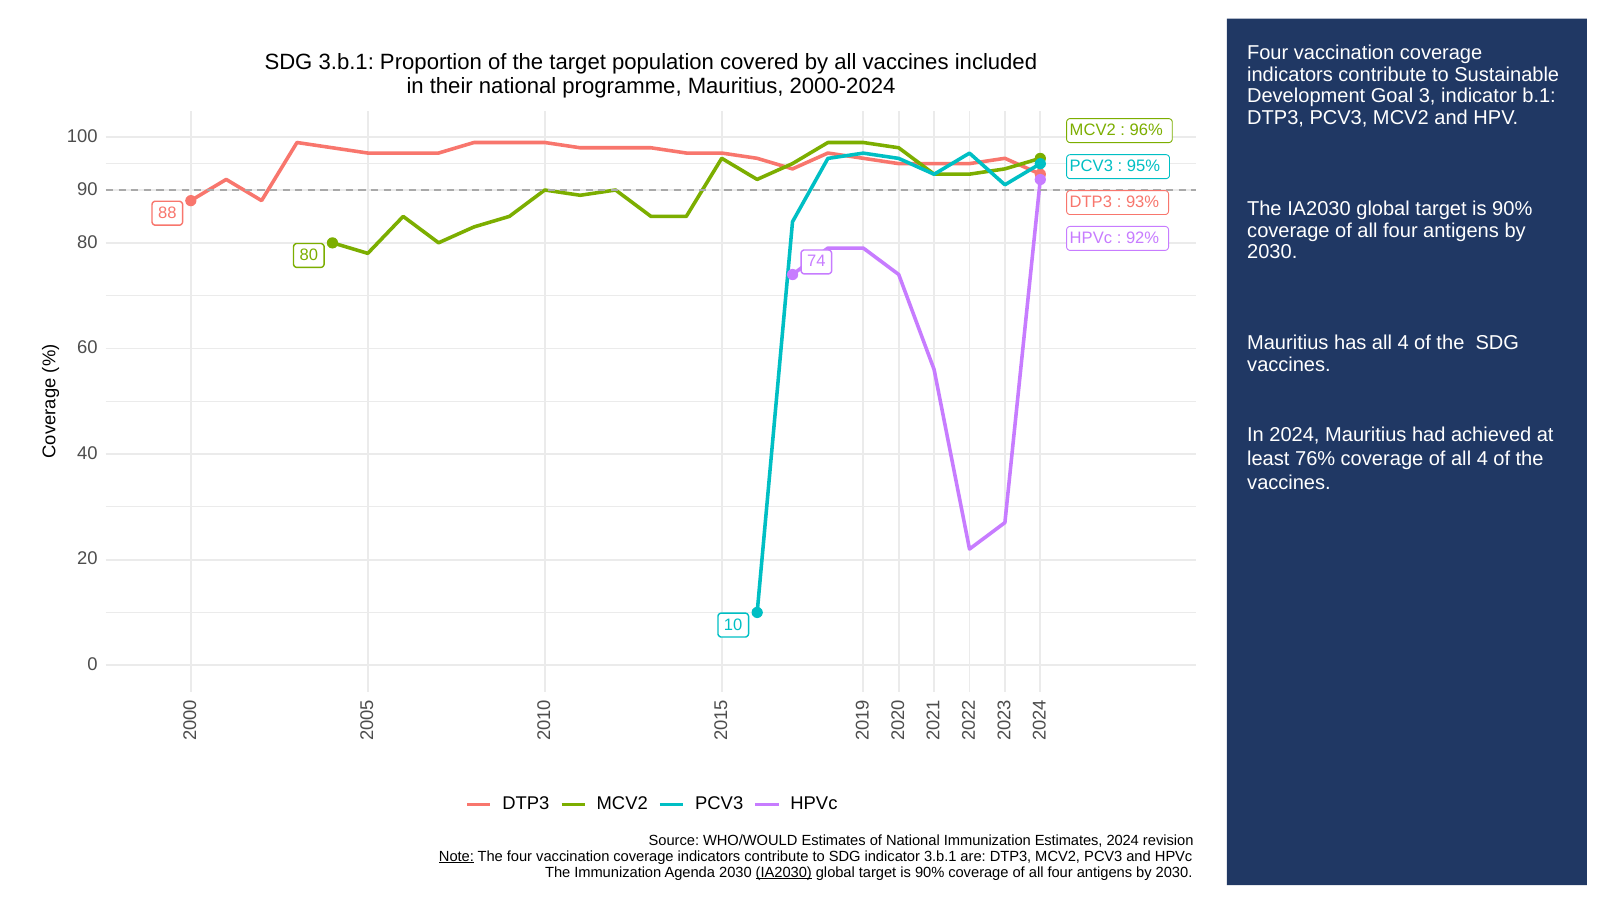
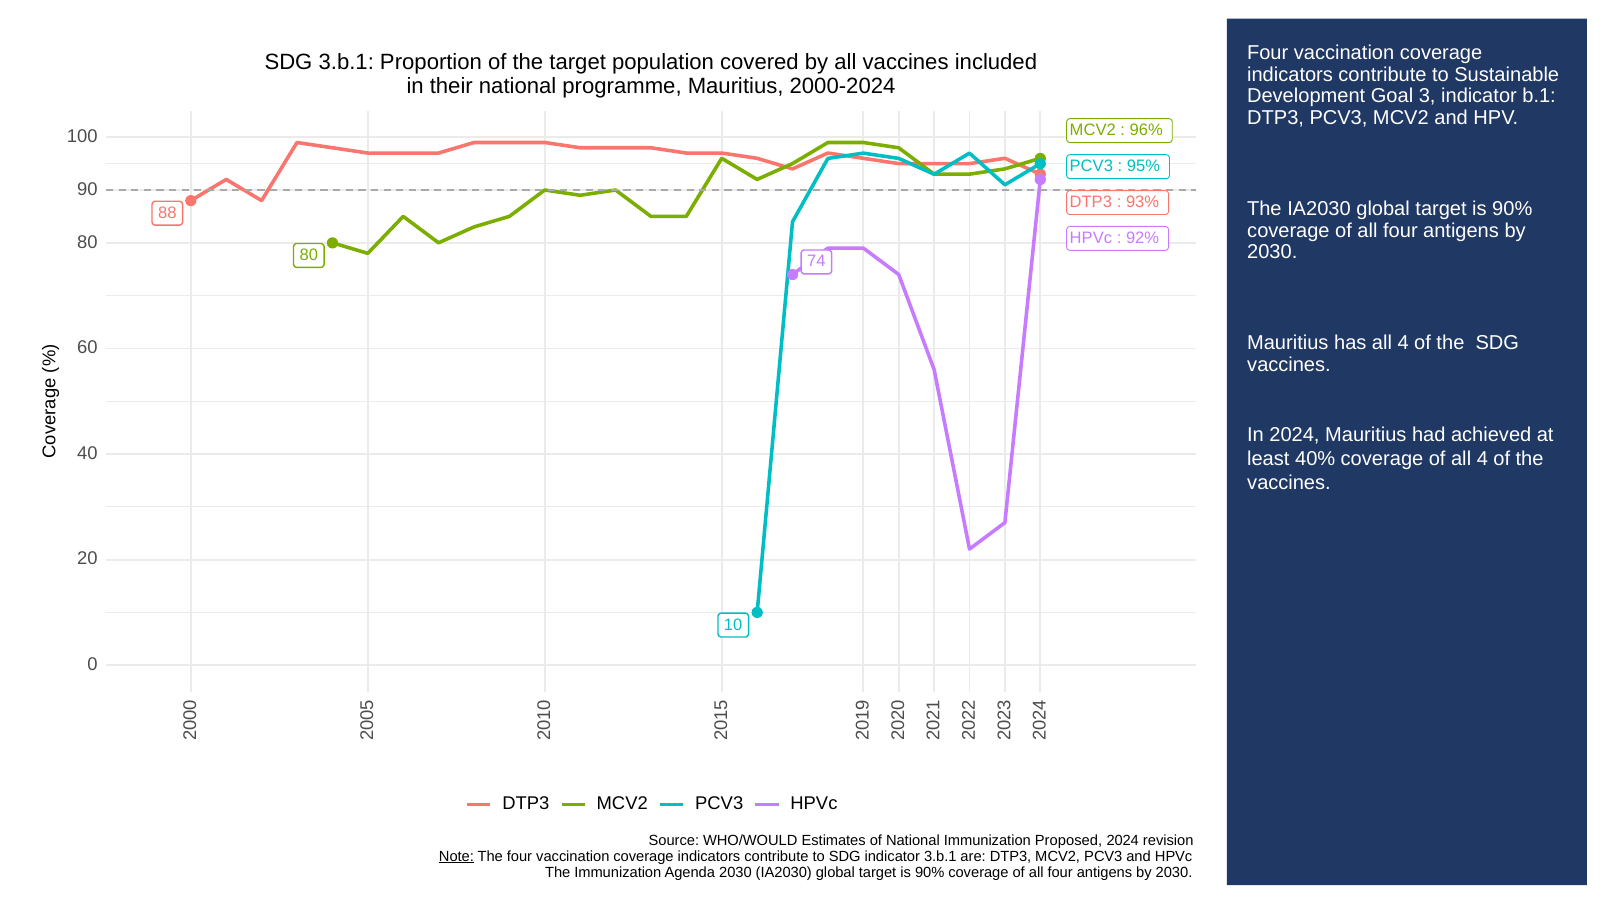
76%: 76% -> 40% (1315, 458)
Immunization Estimates: Estimates -> Proposed (1069, 840)
IA2030 underline: present -> none (784, 872)
